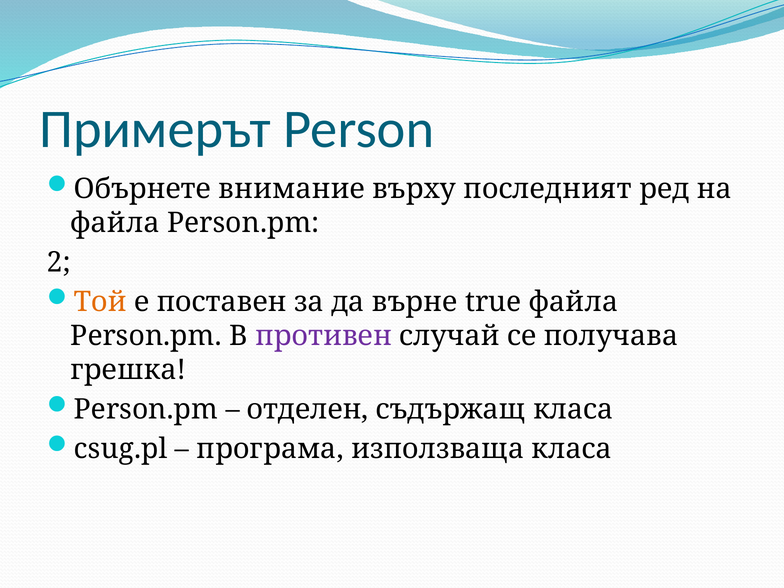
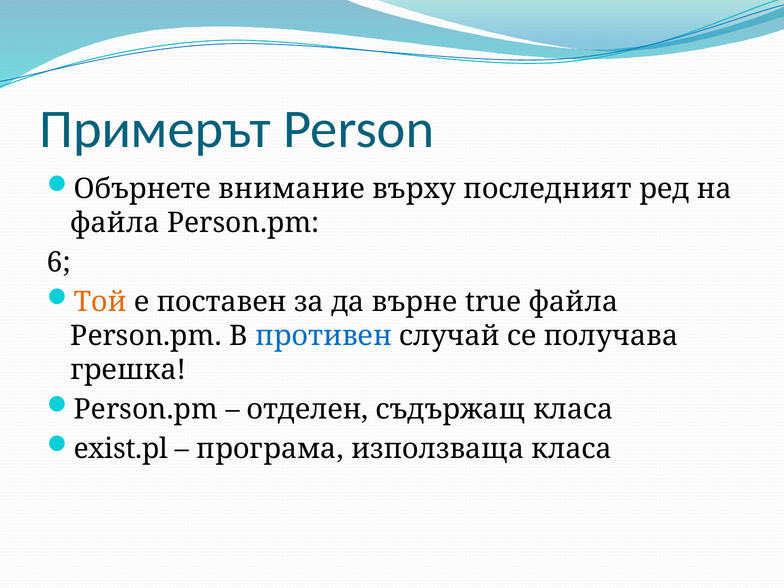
2: 2 -> 6 (59, 262)
противен colour: purple -> blue (324, 336)
csug.pl: csug.pl -> exist.pl (121, 449)
